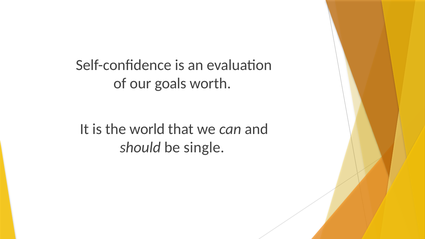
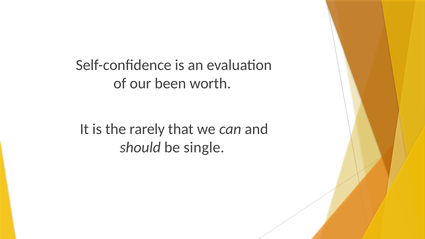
goals: goals -> been (170, 83)
world: world -> rarely (147, 129)
